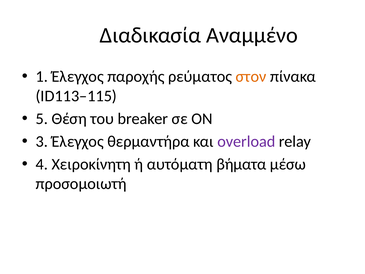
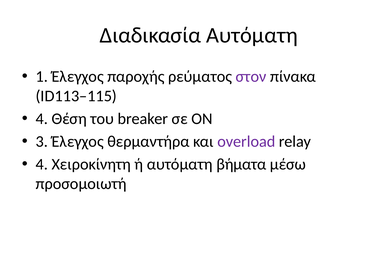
Αναμμένο: Αναμμένο -> Αυτόματη (252, 35)
στον colour: orange -> purple (251, 77)
5: 5 -> 4 (42, 119)
